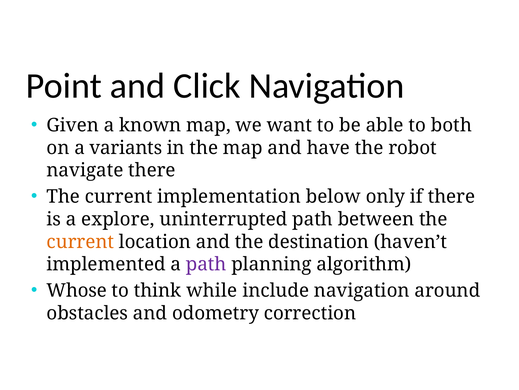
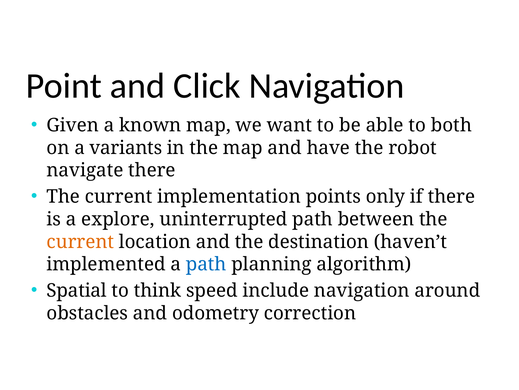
below: below -> points (333, 196)
path colour: purple -> blue (206, 264)
Whose: Whose -> Spatial (77, 290)
while: while -> speed (212, 290)
